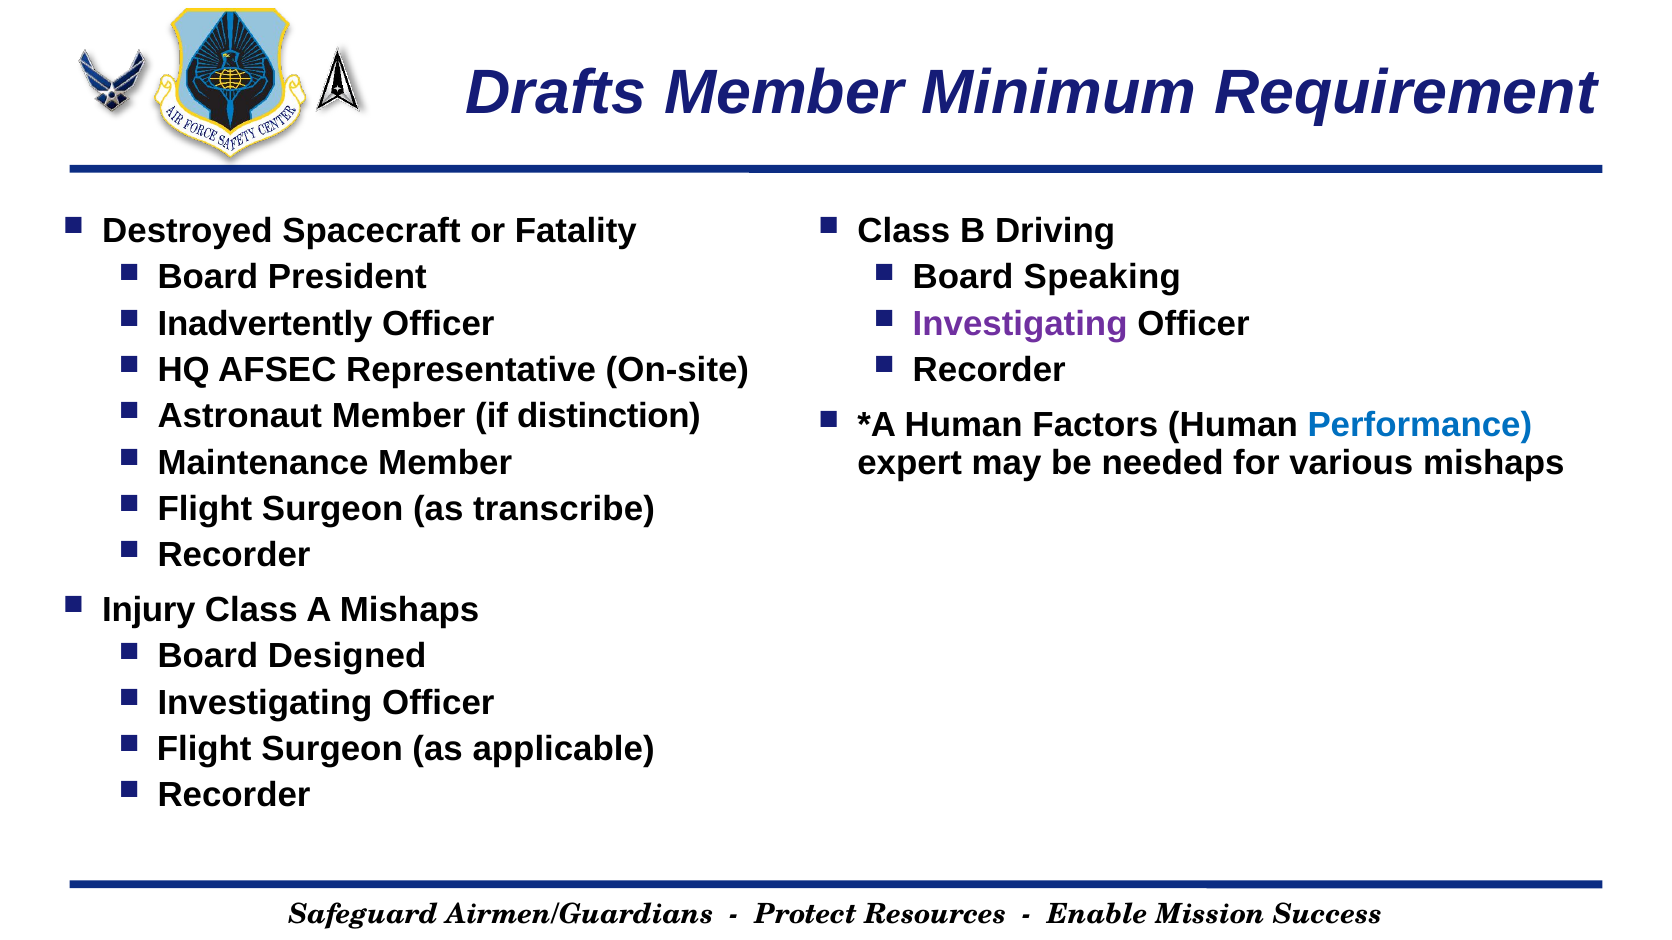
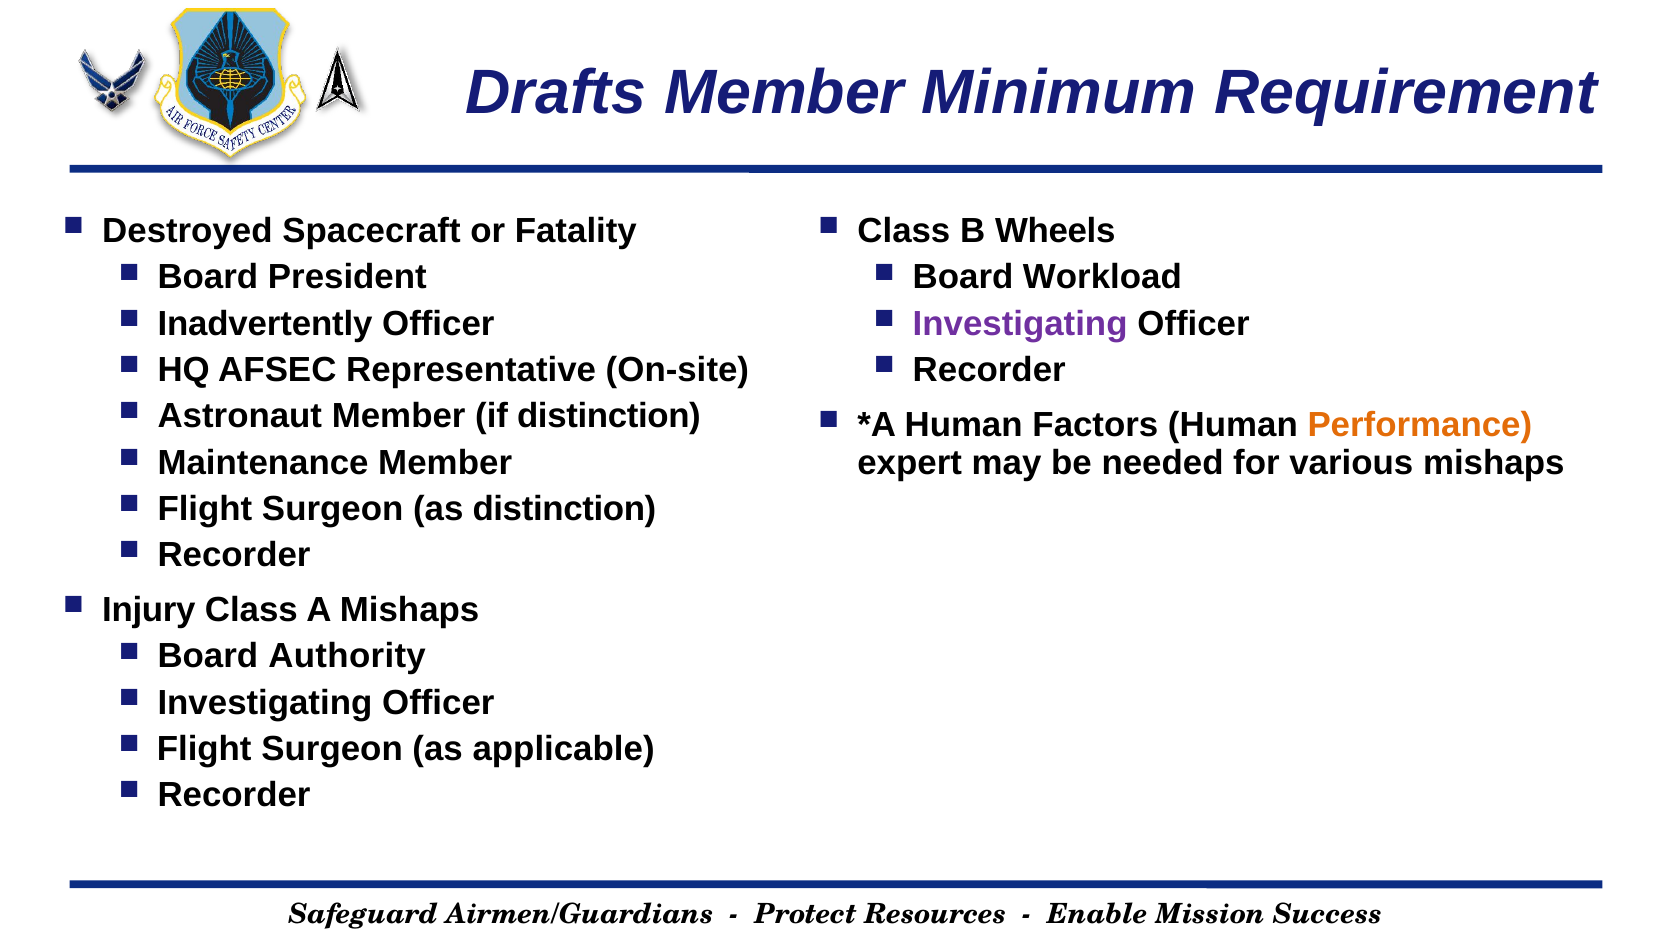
Driving: Driving -> Wheels (1055, 231)
Speaking: Speaking -> Workload (1102, 278)
Performance colour: blue -> orange (1420, 425)
as transcribe: transcribe -> distinction (564, 509)
Designed: Designed -> Authority (347, 657)
